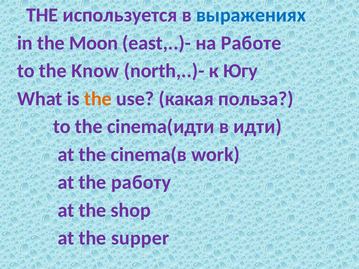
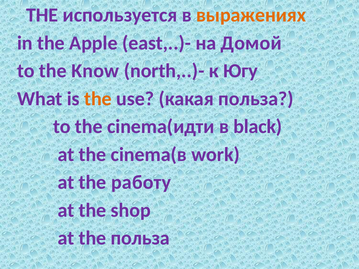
выражениях colour: blue -> orange (251, 15)
Moon: Moon -> Apple (93, 43)
Работе: Работе -> Домой (251, 43)
идти: идти -> black (258, 127)
the supper: supper -> польза (140, 238)
